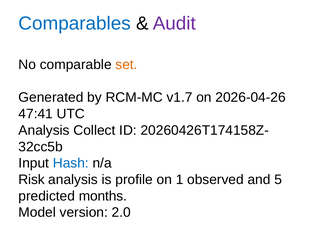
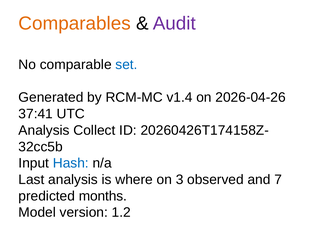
Comparables colour: blue -> orange (75, 23)
set colour: orange -> blue (126, 65)
v1.7: v1.7 -> v1.4 (180, 98)
47:41: 47:41 -> 37:41 (36, 114)
Risk: Risk -> Last (31, 180)
profile: profile -> where (134, 180)
1: 1 -> 3 (180, 180)
5: 5 -> 7 (278, 180)
2.0: 2.0 -> 1.2 (121, 213)
